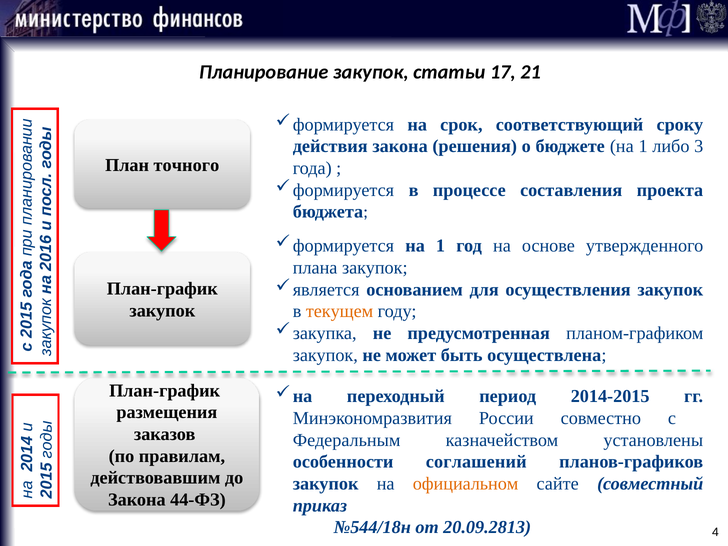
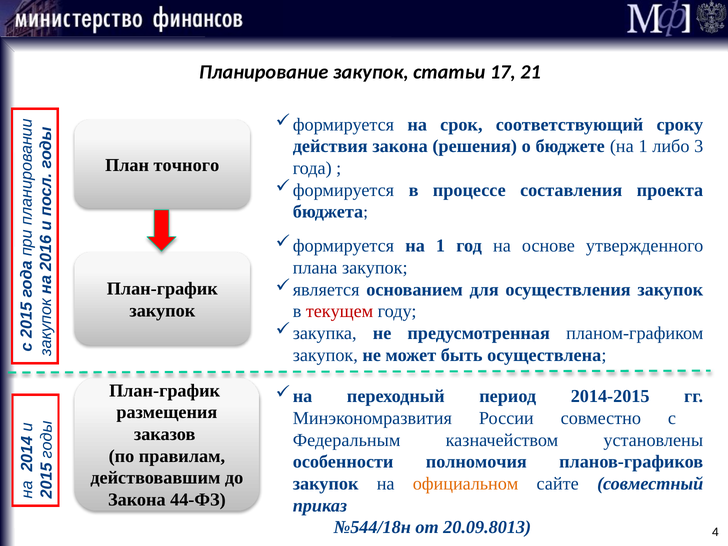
текущем colour: orange -> red (340, 311)
соглашений: соглашений -> полномочия (476, 462)
20.09.2813: 20.09.2813 -> 20.09.8013 (487, 527)
